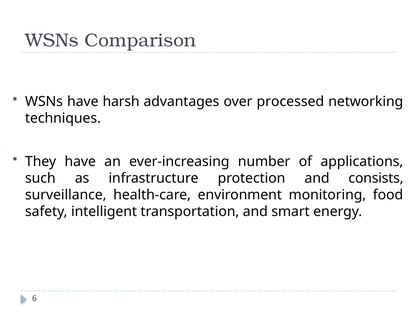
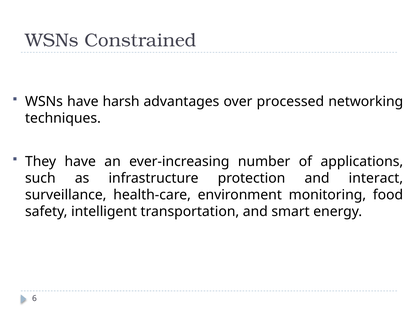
Comparison: Comparison -> Constrained (140, 40)
consists: consists -> interact (376, 178)
